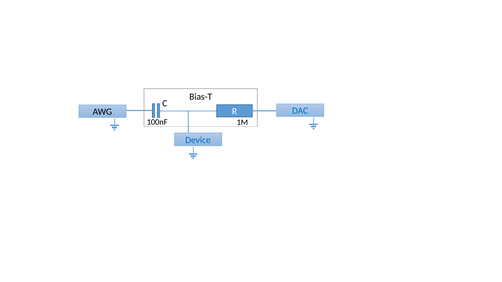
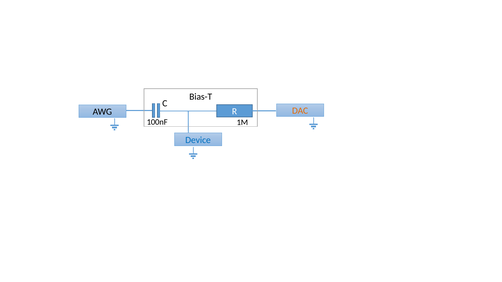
DAC colour: blue -> orange (300, 111)
